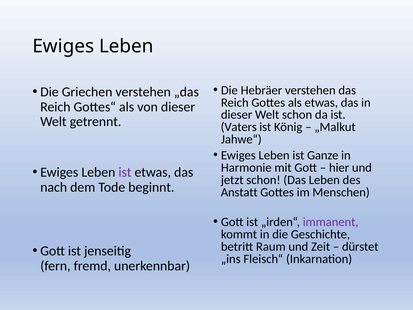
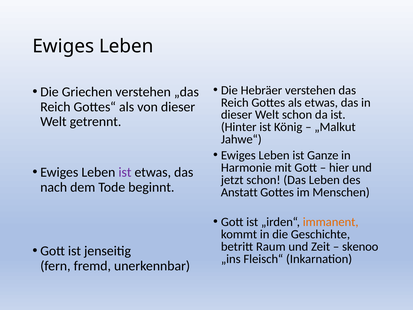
Vaters: Vaters -> Hinter (239, 127)
immanent colour: purple -> orange (331, 222)
dürstet: dürstet -> skenoo (360, 246)
